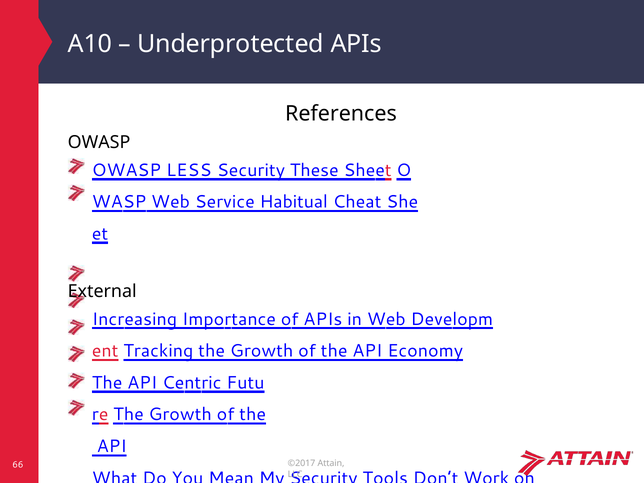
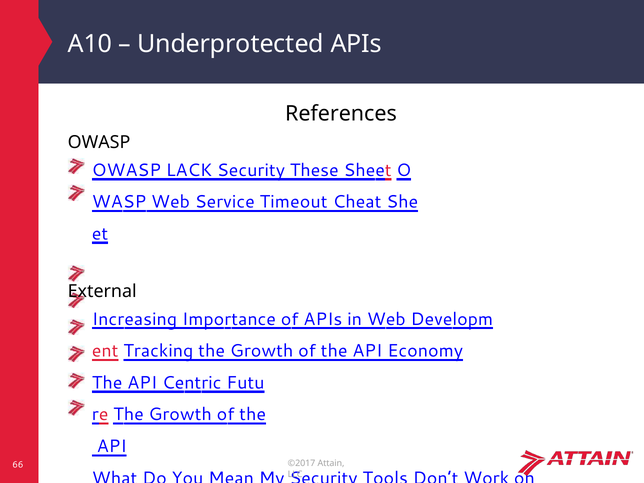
LESS: LESS -> LACK (189, 170)
Habitual: Habitual -> Timeout (294, 202)
